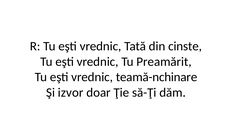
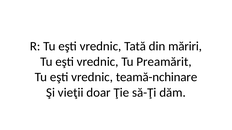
cinste: cinste -> măriri (185, 46)
izvor: izvor -> vieţii (71, 93)
